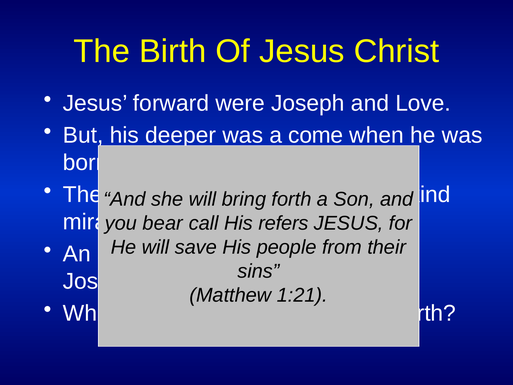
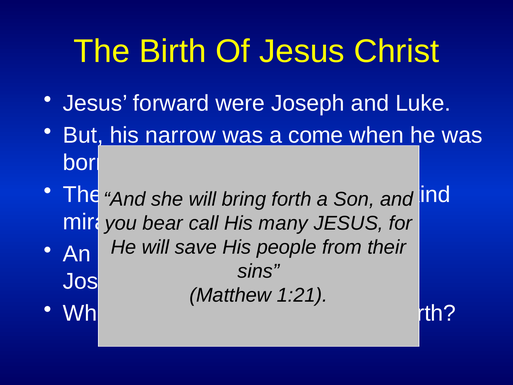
Love: Love -> Luke (423, 103)
deeper: deeper -> narrow (181, 135)
refers: refers -> many (283, 223)
